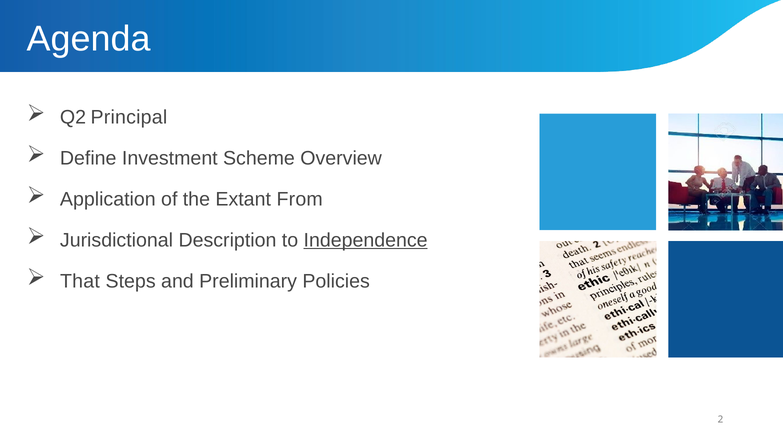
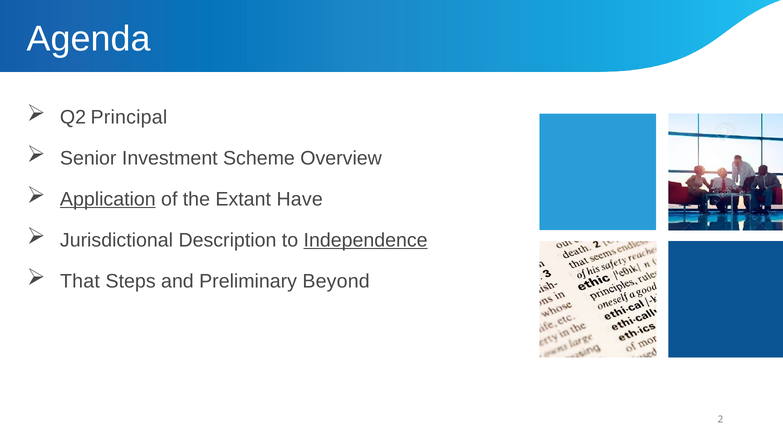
Define: Define -> Senior (88, 158)
Application underline: none -> present (108, 199)
From: From -> Have (300, 199)
Policies: Policies -> Beyond (336, 281)
